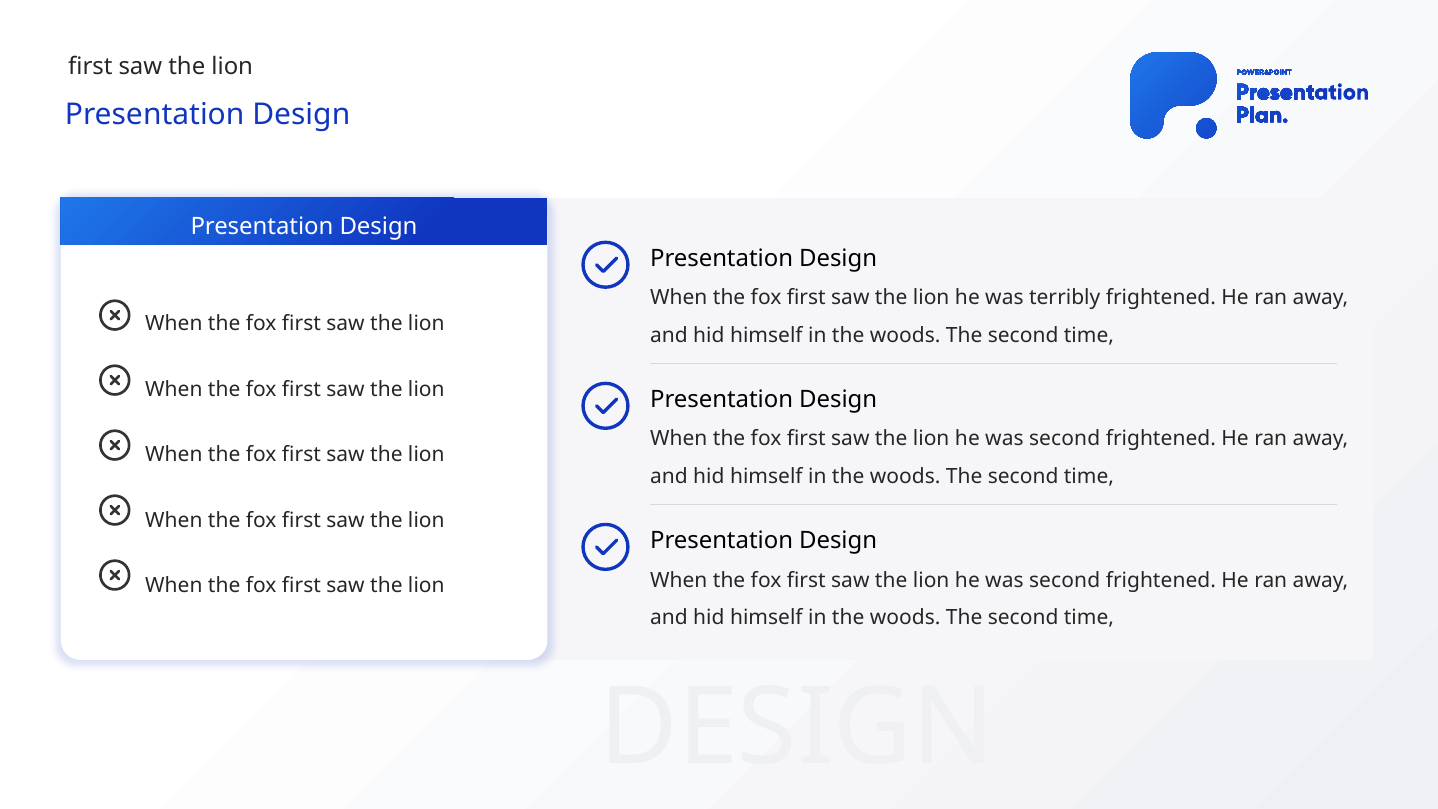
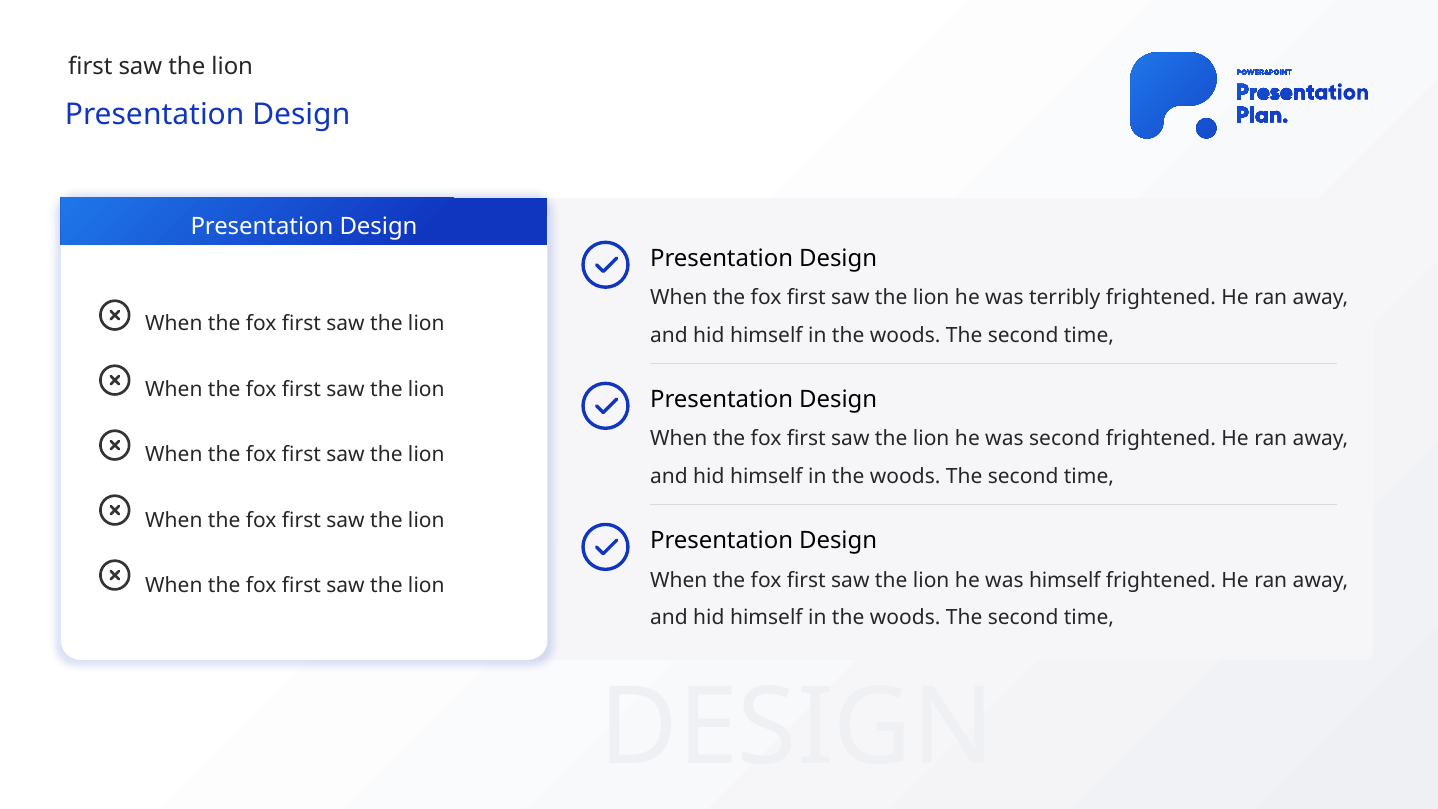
second: second -> himself (1065, 580)
